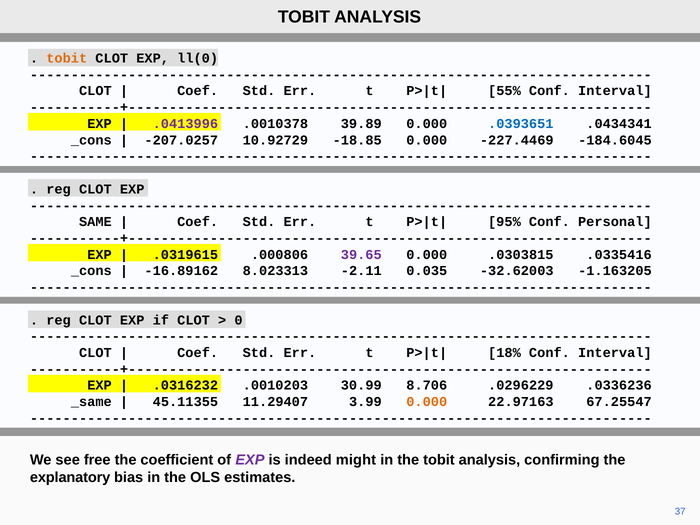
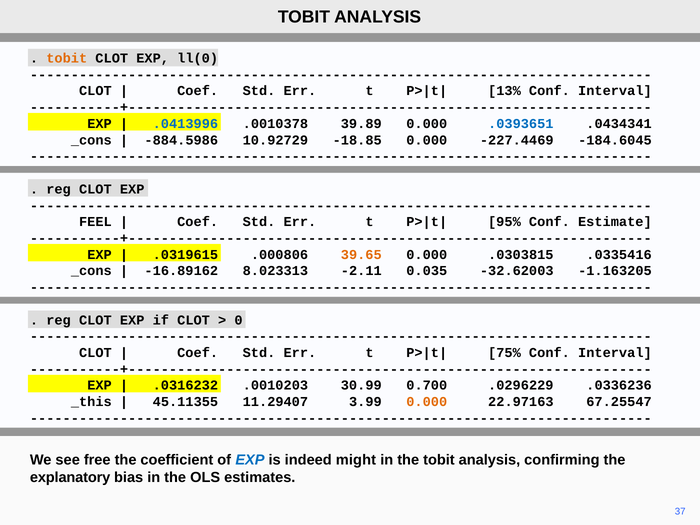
55%: 55% -> 13% (504, 91)
.0413996 colour: purple -> blue (185, 124)
-207.0257: -207.0257 -> -884.5986 (181, 140)
SAME: SAME -> FEEL (95, 222)
Personal: Personal -> Estimate (615, 222)
39.65 colour: purple -> orange (361, 255)
18%: 18% -> 75% (504, 353)
8.706: 8.706 -> 0.700 (427, 385)
_same: _same -> _this (91, 402)
EXP colour: purple -> blue (250, 460)
